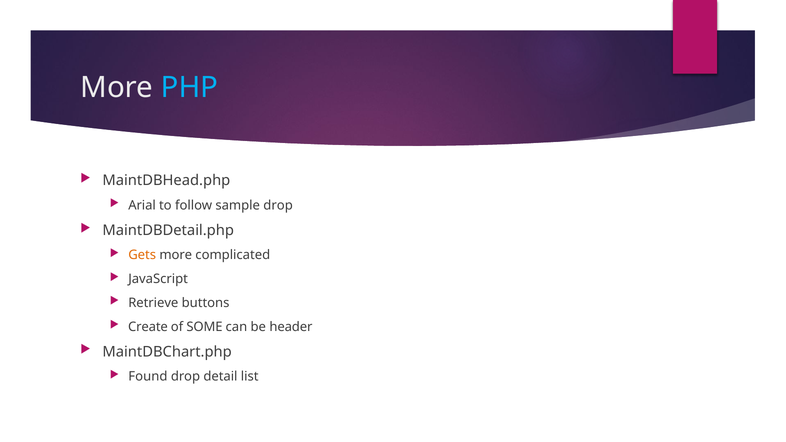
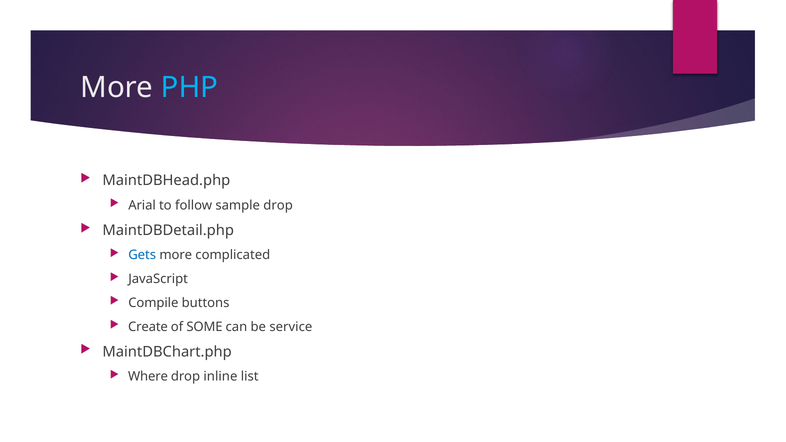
Gets colour: orange -> blue (142, 255)
Retrieve: Retrieve -> Compile (153, 303)
header: header -> service (291, 327)
Found: Found -> Where (148, 377)
detail: detail -> inline (220, 377)
